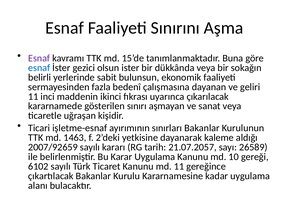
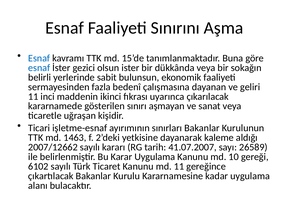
Esnaf colour: purple -> blue (39, 58)
2007/92659: 2007/92659 -> 2007/12662 (53, 148)
21.07.2057: 21.07.2057 -> 41.07.2007 (193, 148)
